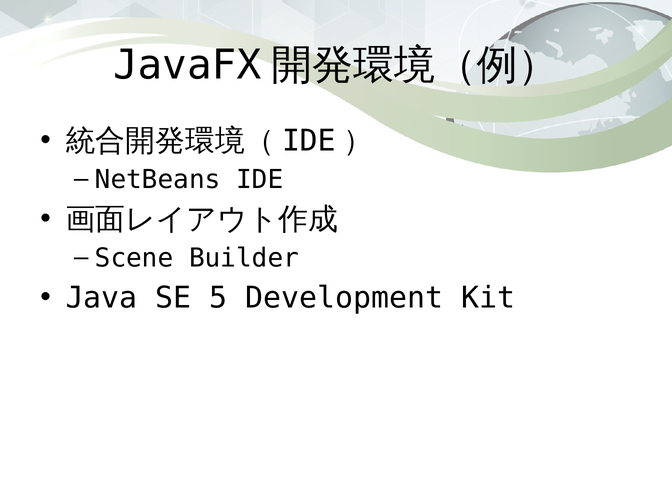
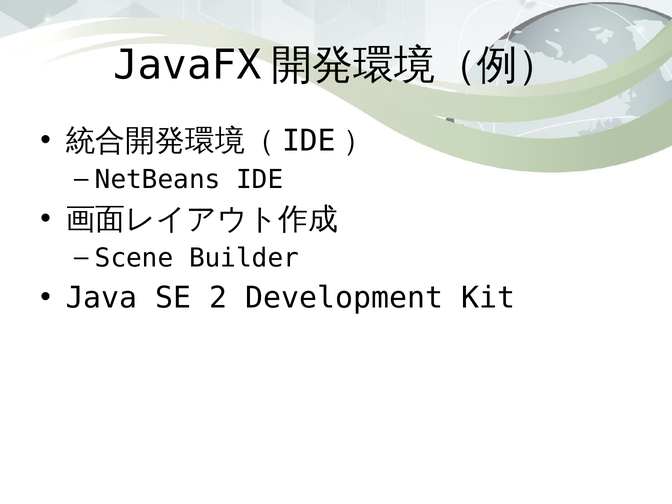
5: 5 -> 2 (218, 298)
